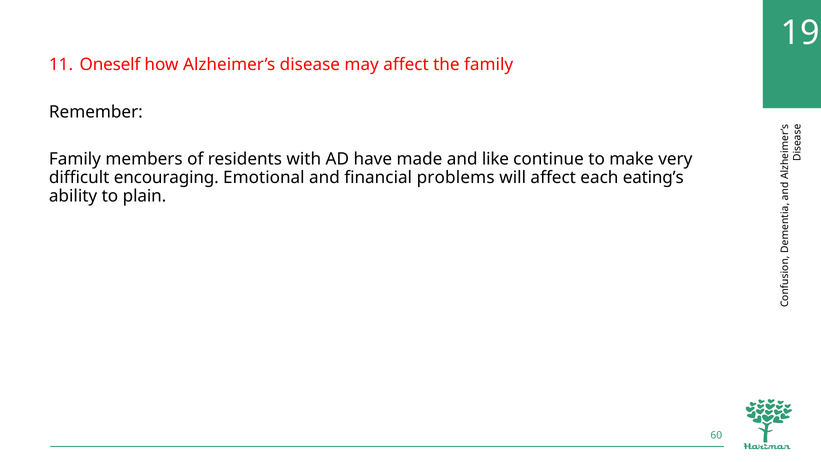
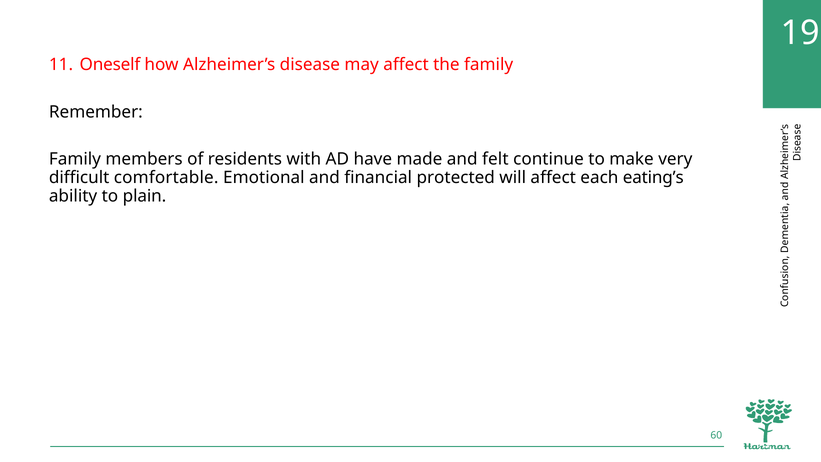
like: like -> felt (495, 159)
encouraging: encouraging -> comfortable (166, 178)
problems: problems -> protected (456, 178)
